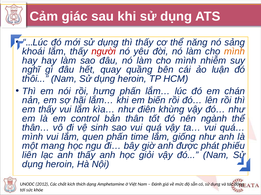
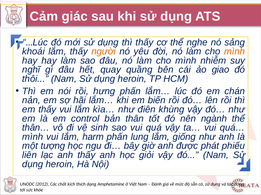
năng: năng -> nghe (197, 42)
người colour: red -> orange (104, 52)
luận: luận -> giao (221, 70)
quen: quen -> harm (93, 137)
time: time -> lung (140, 137)
mang: mang -> tượng (53, 146)
